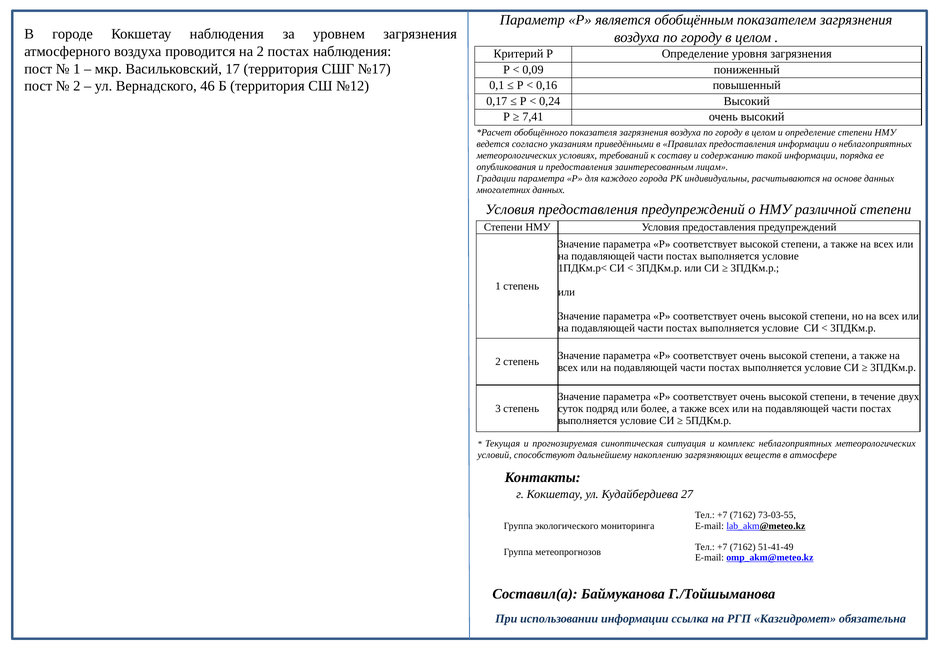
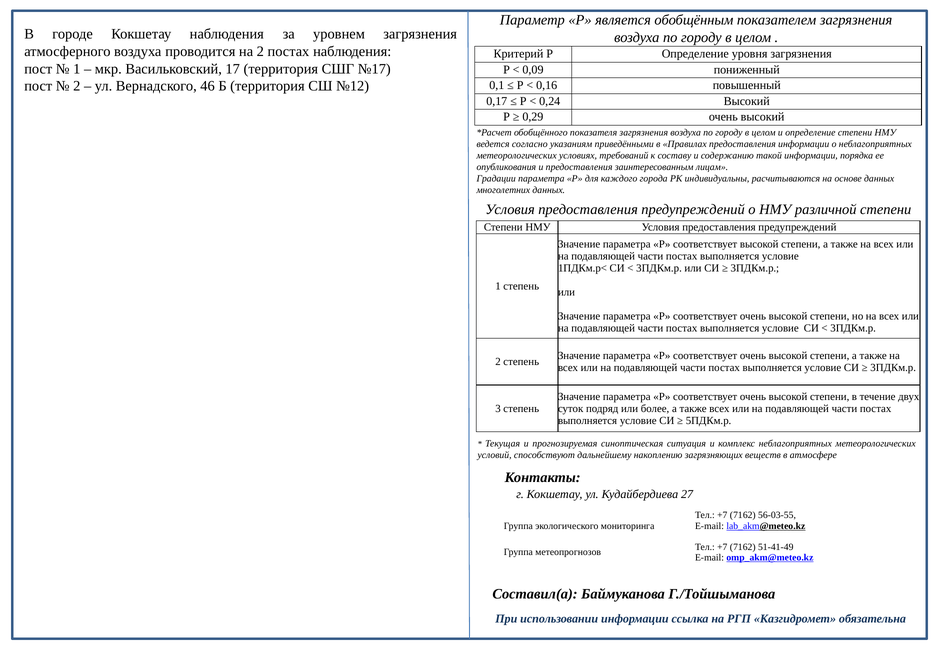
7,41: 7,41 -> 0,29 (533, 117)
73-03-55: 73-03-55 -> 56-03-55 (777, 515)
